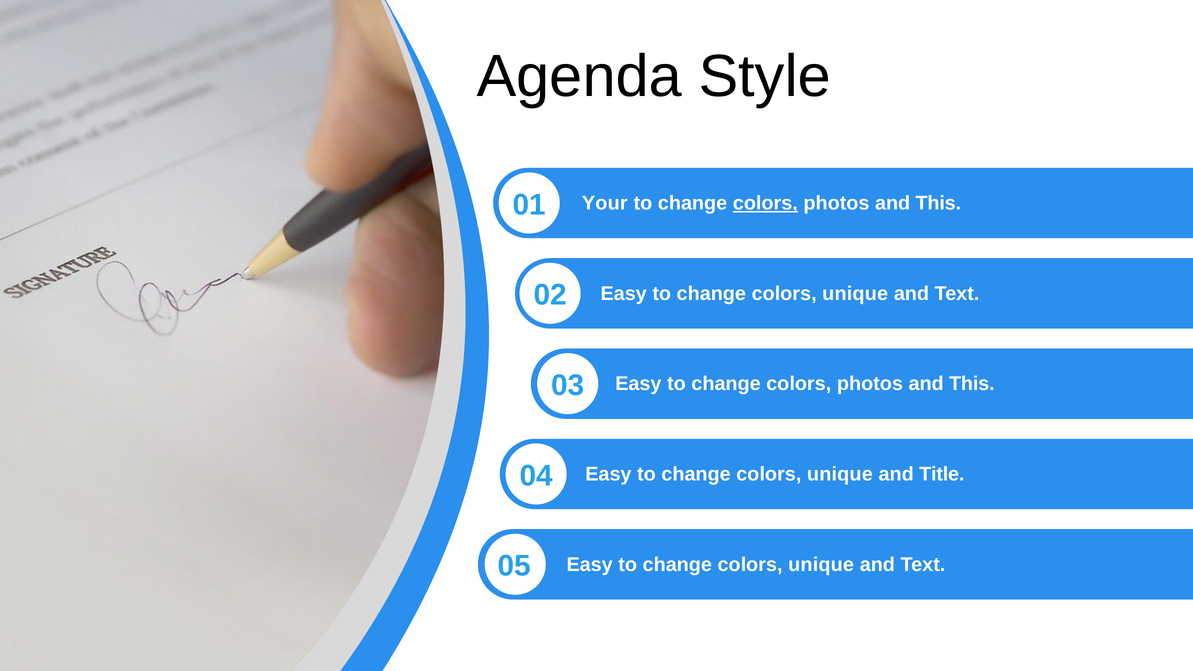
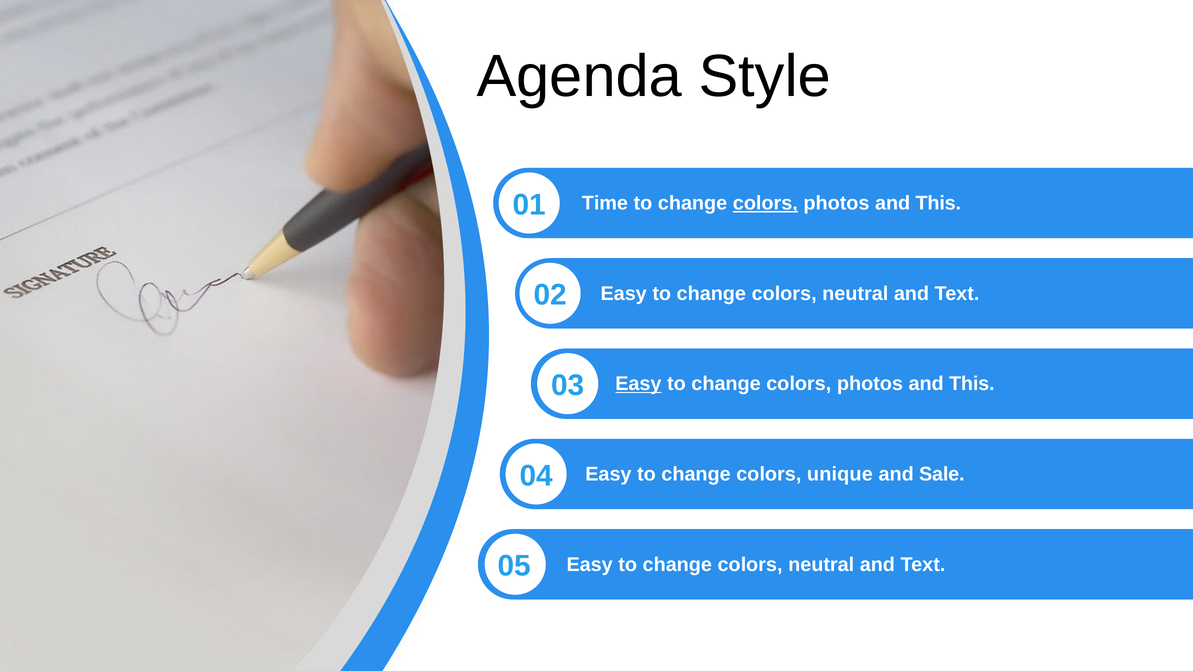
Your: Your -> Time (605, 203)
unique: unique -> neutral (855, 294)
Easy underline: none -> present (638, 384)
Title: Title -> Sale (942, 474)
unique: unique -> neutral (821, 565)
